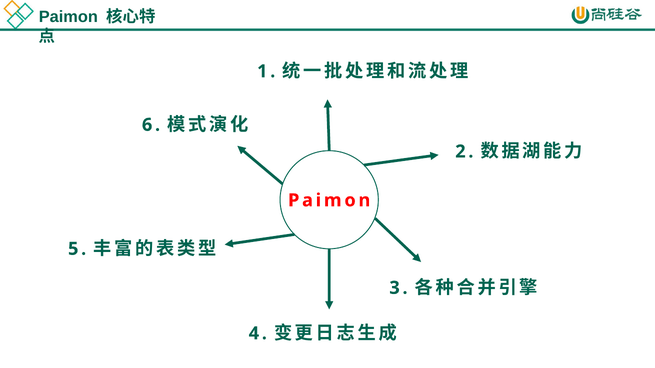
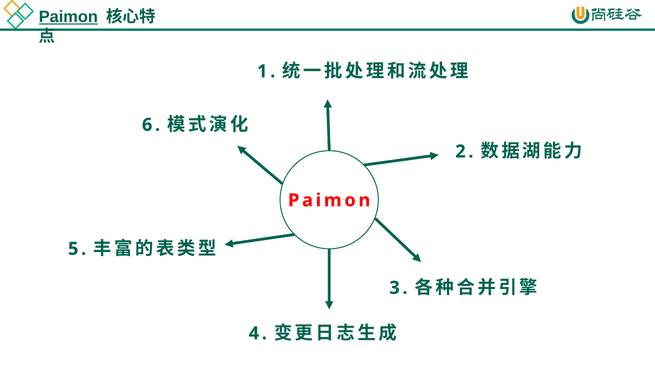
Paimon underline: none -> present (68, 17)
